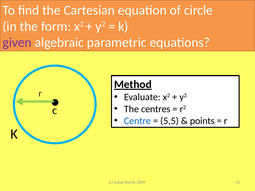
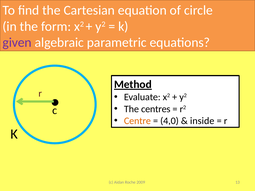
Centre colour: blue -> orange (137, 121)
5,5: 5,5 -> 4,0 (169, 121)
points: points -> inside (202, 121)
